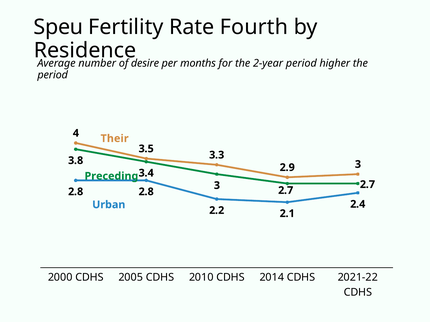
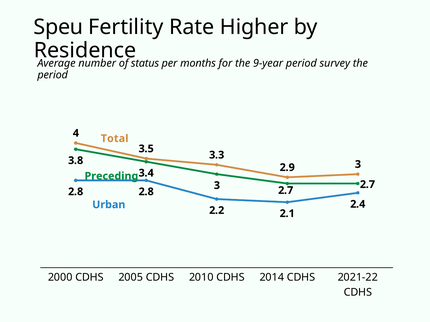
Fourth: Fourth -> Higher (254, 27)
desire: desire -> status (145, 63)
2-year: 2-year -> 9-year (268, 63)
higher: higher -> survey (335, 63)
Their: Their -> Total (115, 139)
